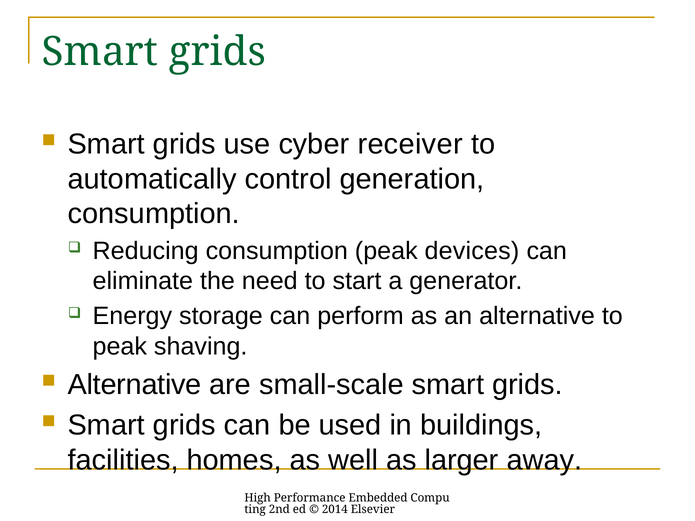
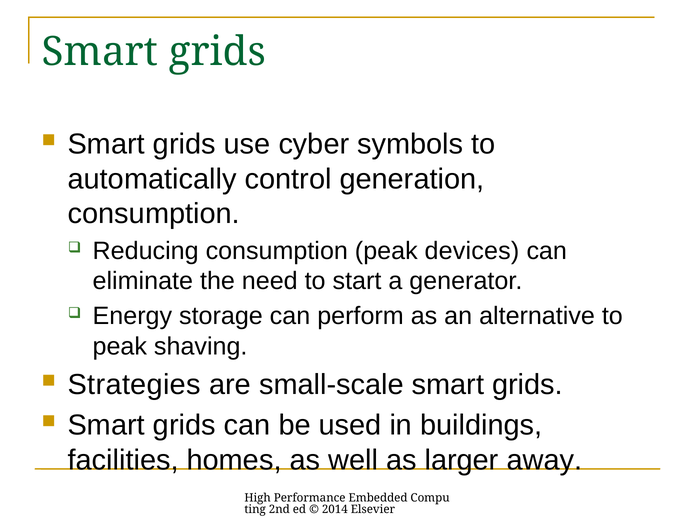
receiver: receiver -> symbols (410, 144)
Alternative: Alternative -> Strategies (134, 385)
